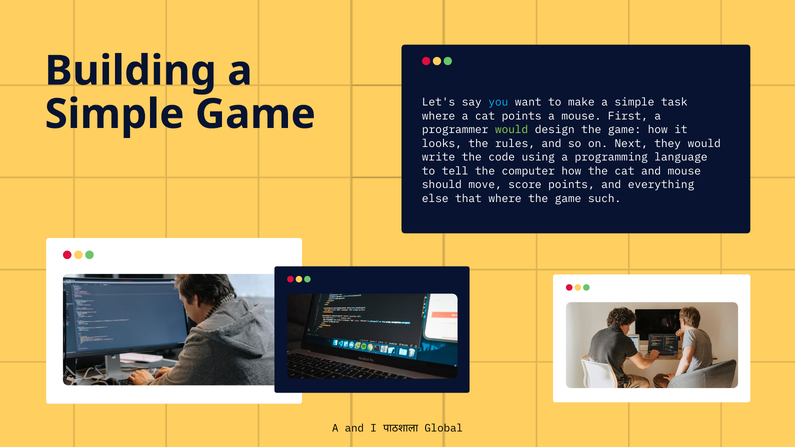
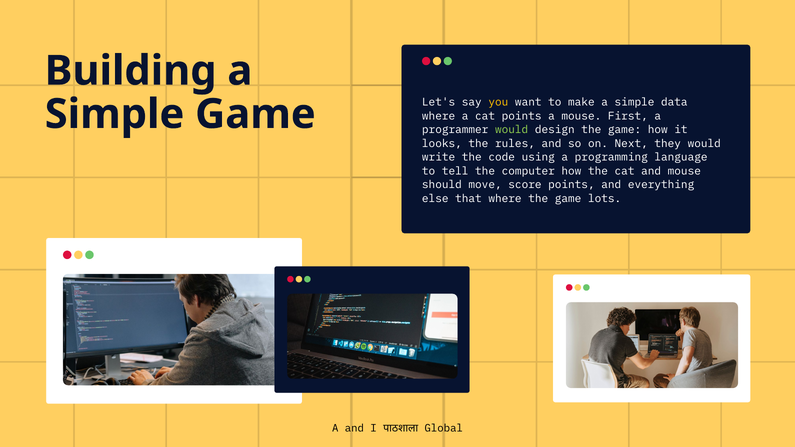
you colour: light blue -> yellow (498, 102)
task: task -> data (674, 102)
such: such -> lots (605, 198)
